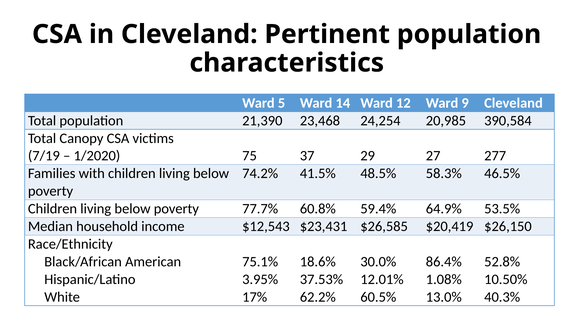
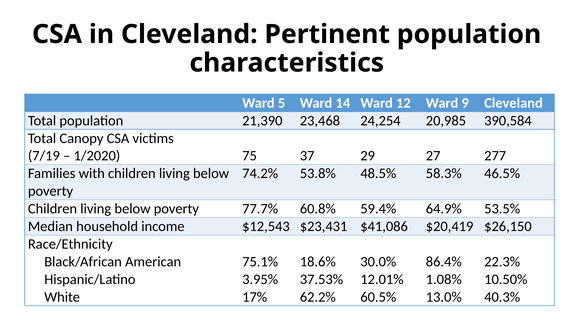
41.5%: 41.5% -> 53.8% (318, 174)
$26,585: $26,585 -> $41,086 (384, 227)
52.8%: 52.8% -> 22.3% (502, 262)
